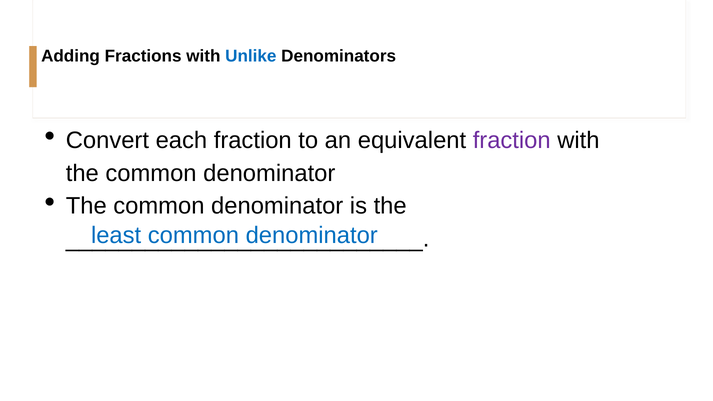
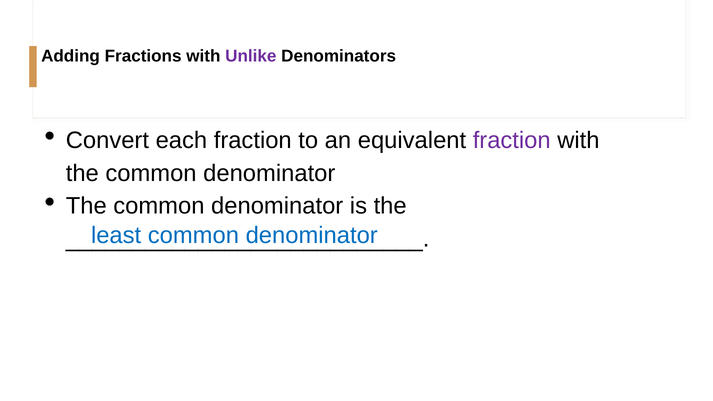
Unlike colour: blue -> purple (251, 56)
